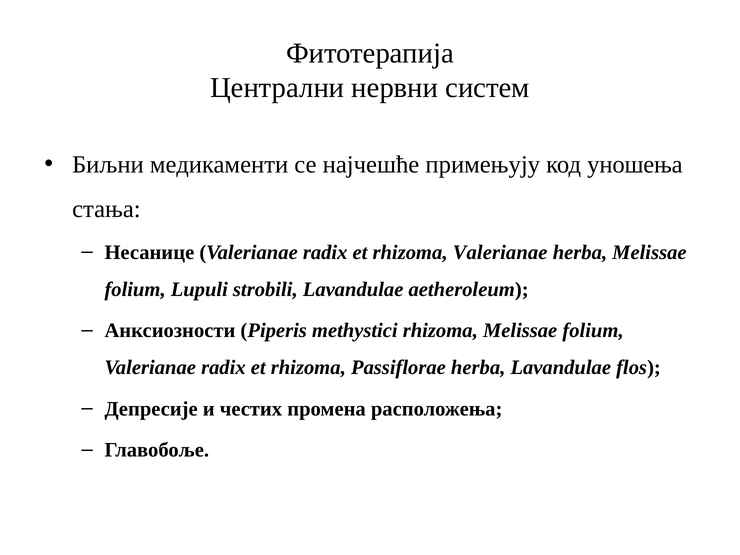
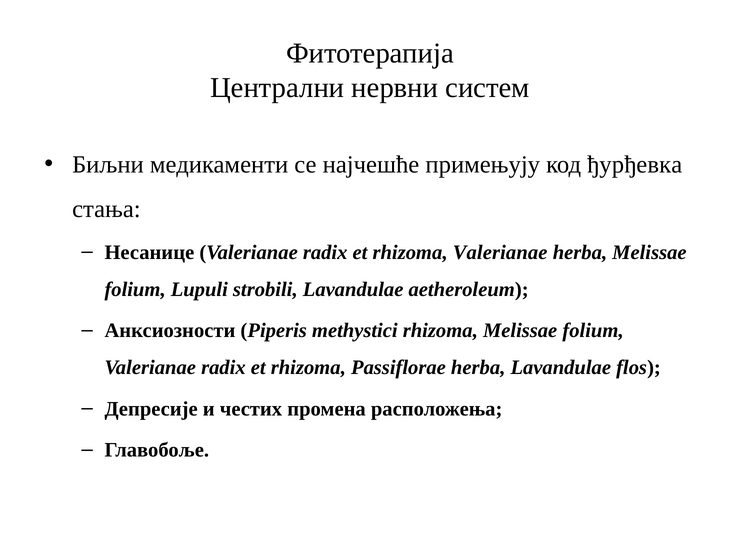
уношења: уношења -> ђурђевка (635, 165)
